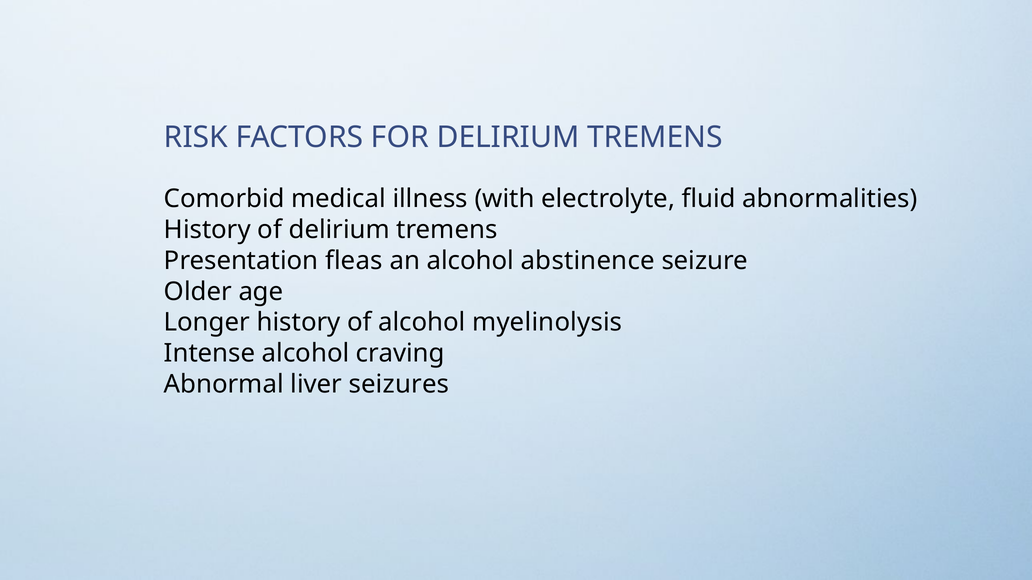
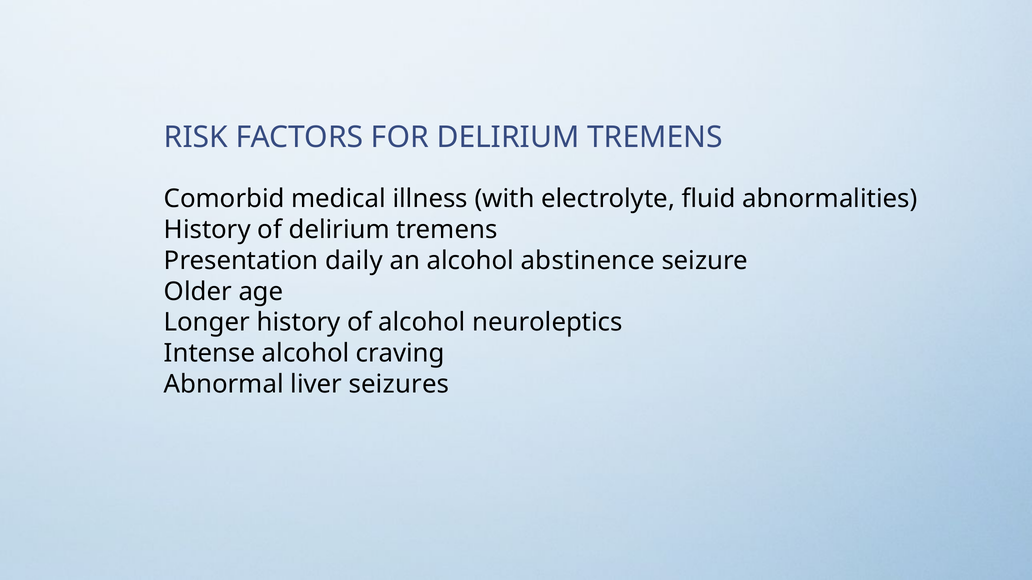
fleas: fleas -> daily (354, 261)
myelinolysis: myelinolysis -> neuroleptics (547, 323)
